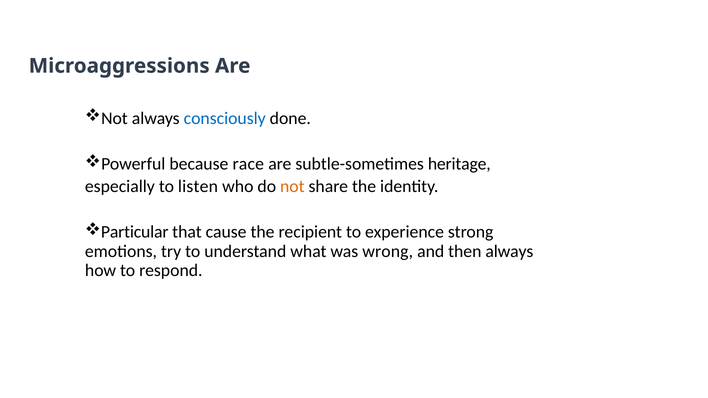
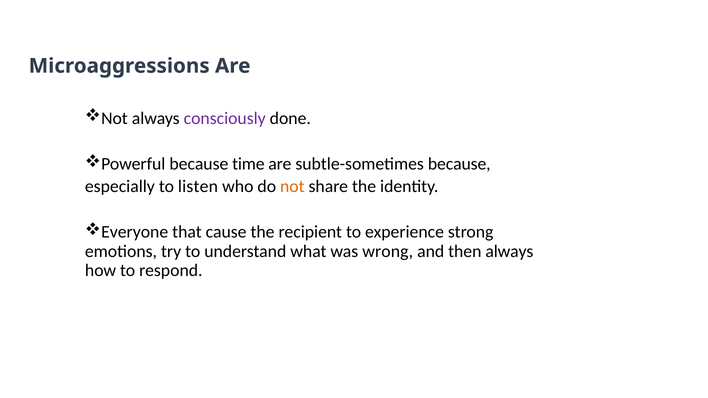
consciously colour: blue -> purple (225, 118)
race: race -> time (248, 164)
subtle-sometimes heritage: heritage -> because (459, 164)
Particular: Particular -> Everyone (135, 232)
